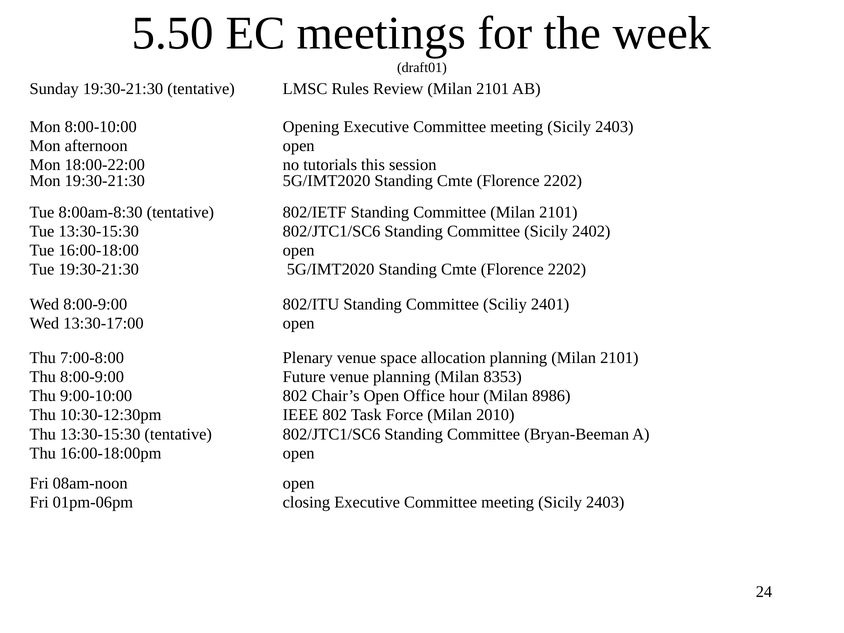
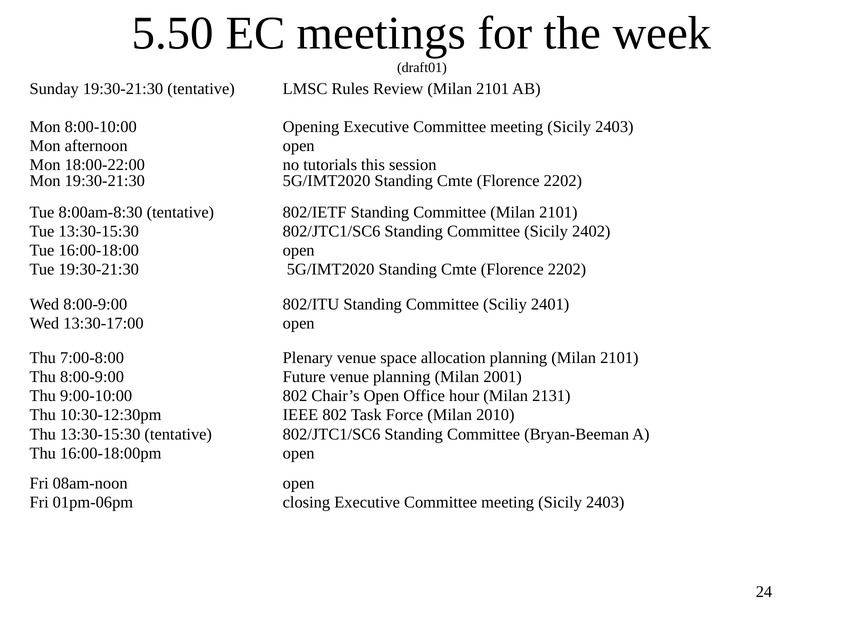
8353: 8353 -> 2001 (503, 377)
8986: 8986 -> 2131 (551, 396)
